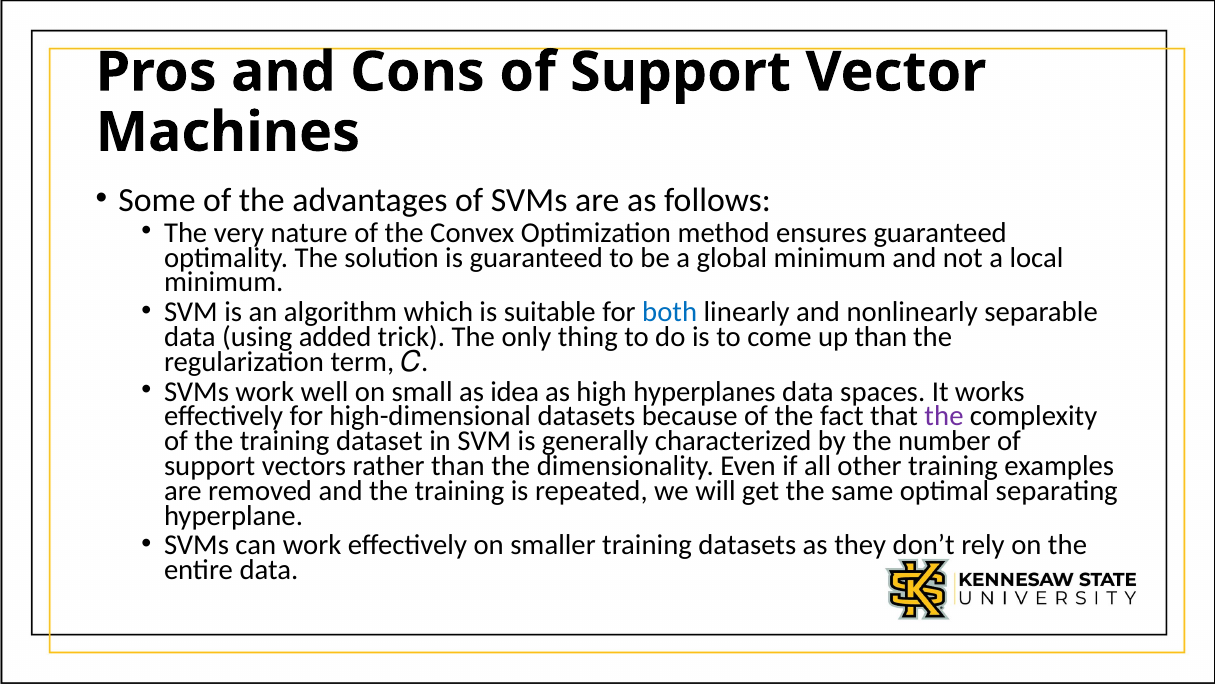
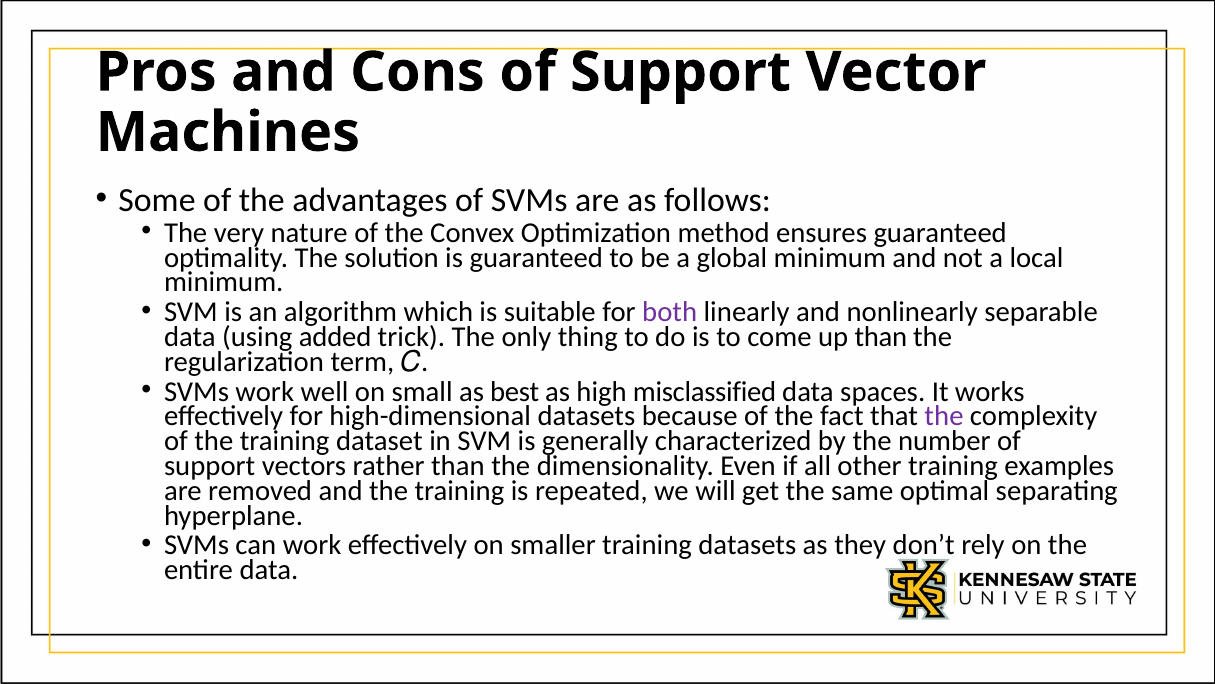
both colour: blue -> purple (670, 312)
idea: idea -> best (515, 391)
hyperplanes: hyperplanes -> misclassified (705, 391)
